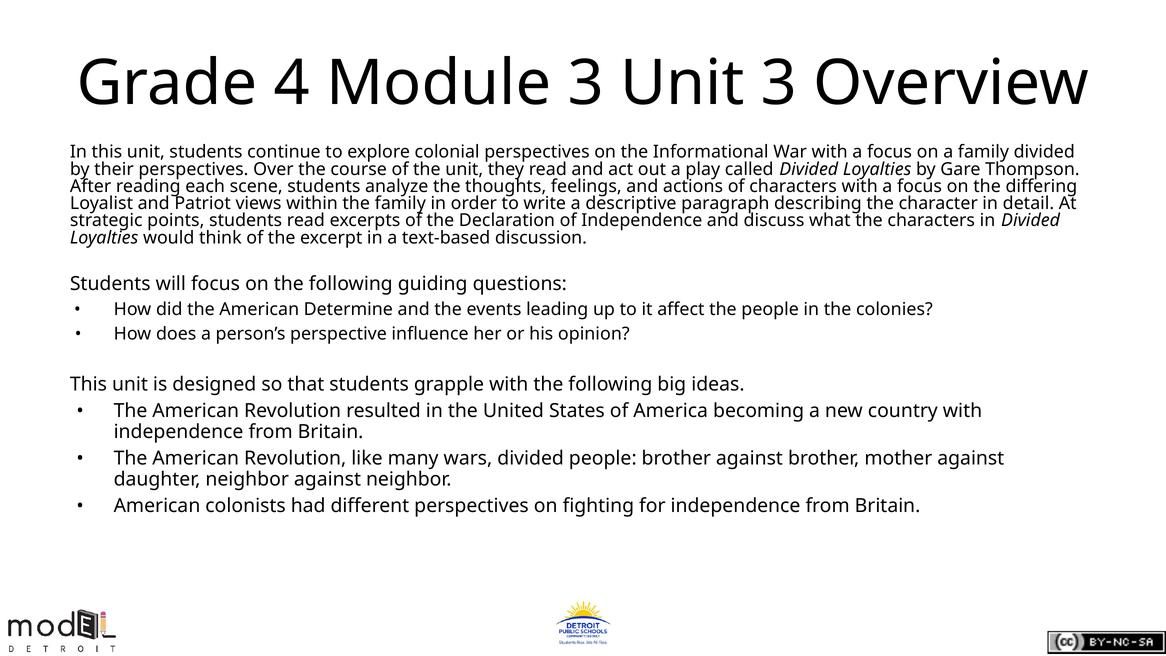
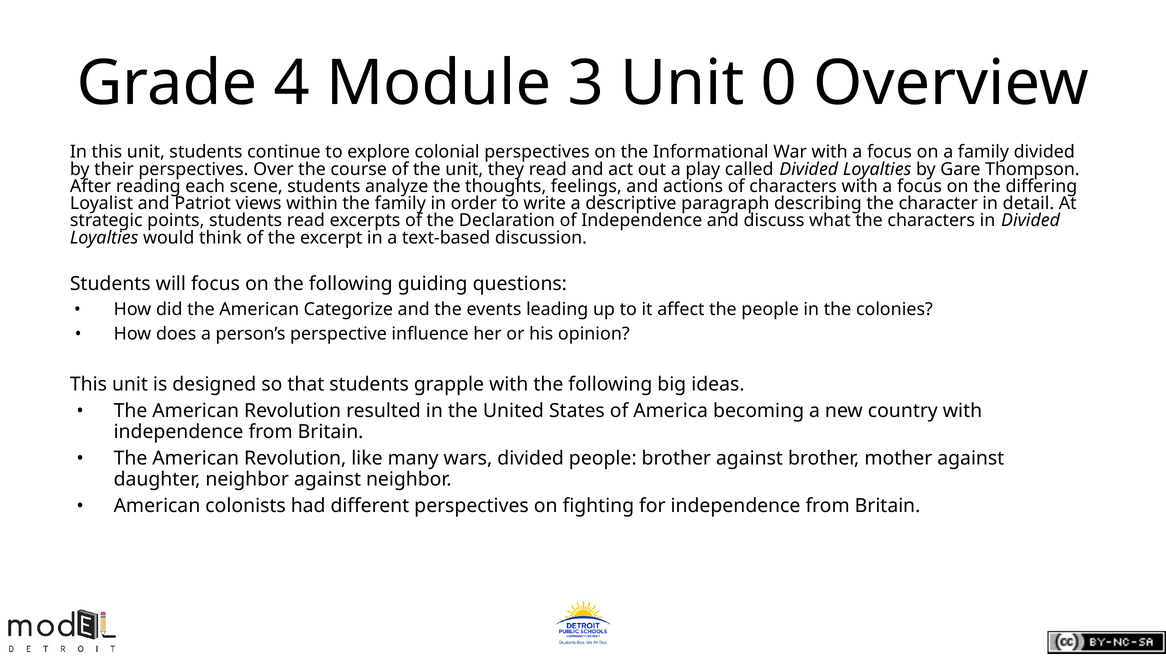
Unit 3: 3 -> 0 (779, 83)
Determine: Determine -> Categorize (348, 309)
